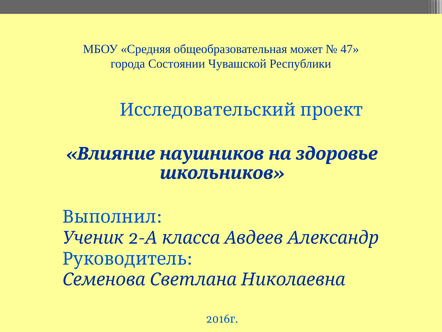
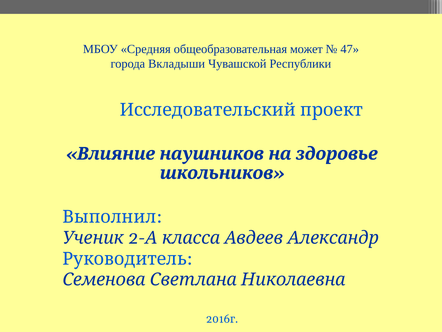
Состоянии: Состоянии -> Вкладыши (177, 64)
